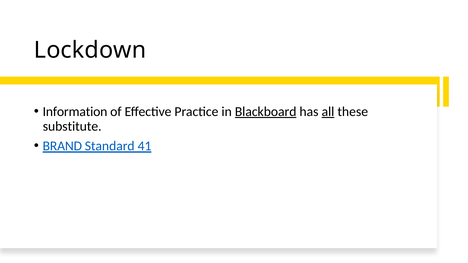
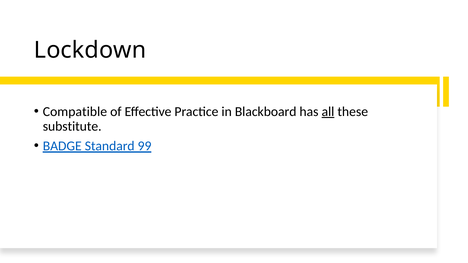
Information: Information -> Compatible (75, 112)
Blackboard underline: present -> none (266, 112)
BRAND: BRAND -> BADGE (62, 146)
41: 41 -> 99 (145, 146)
